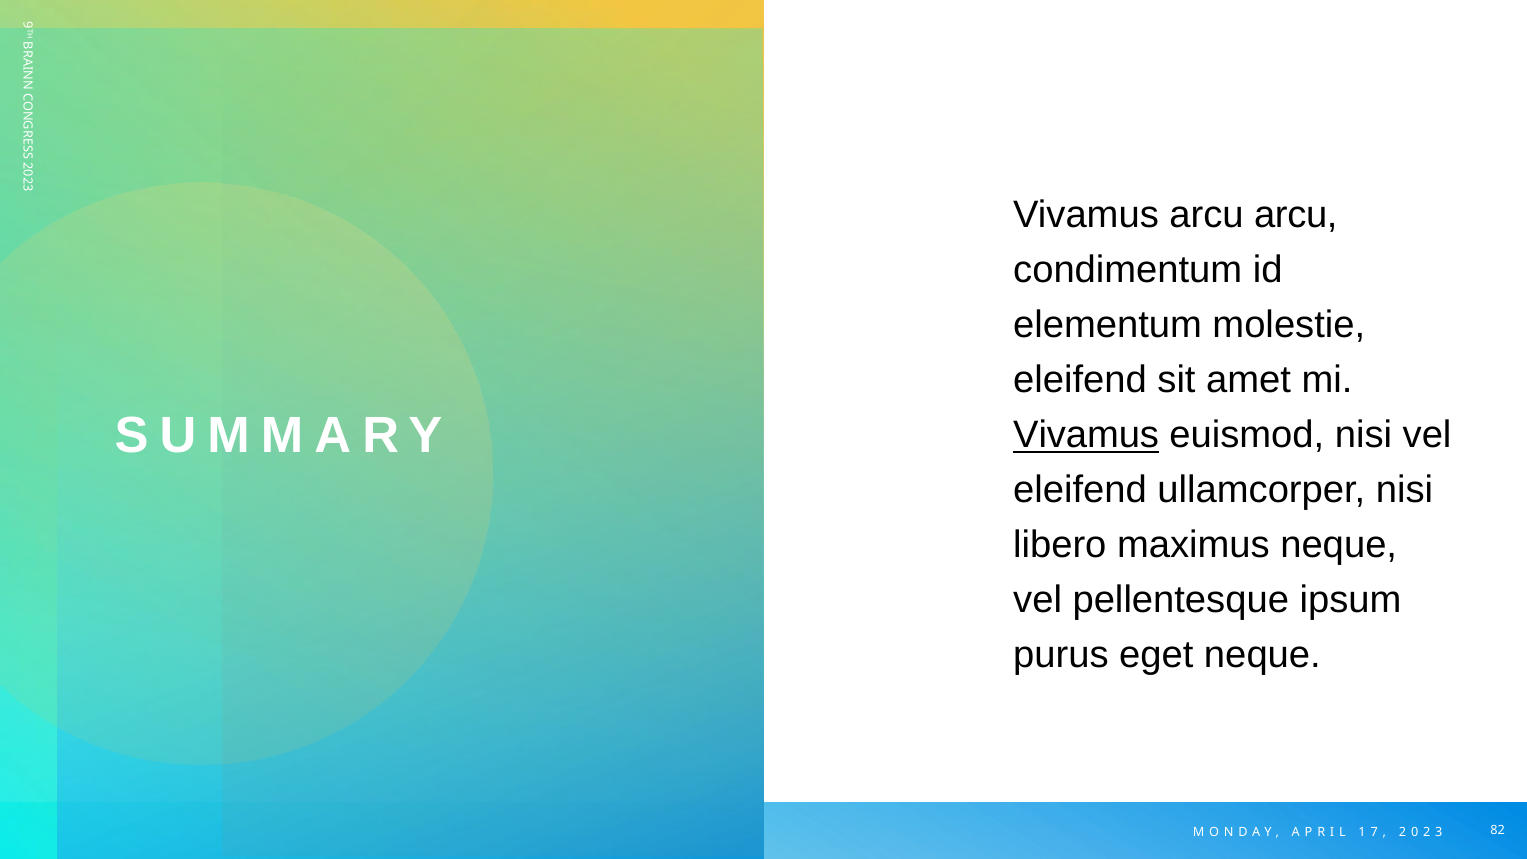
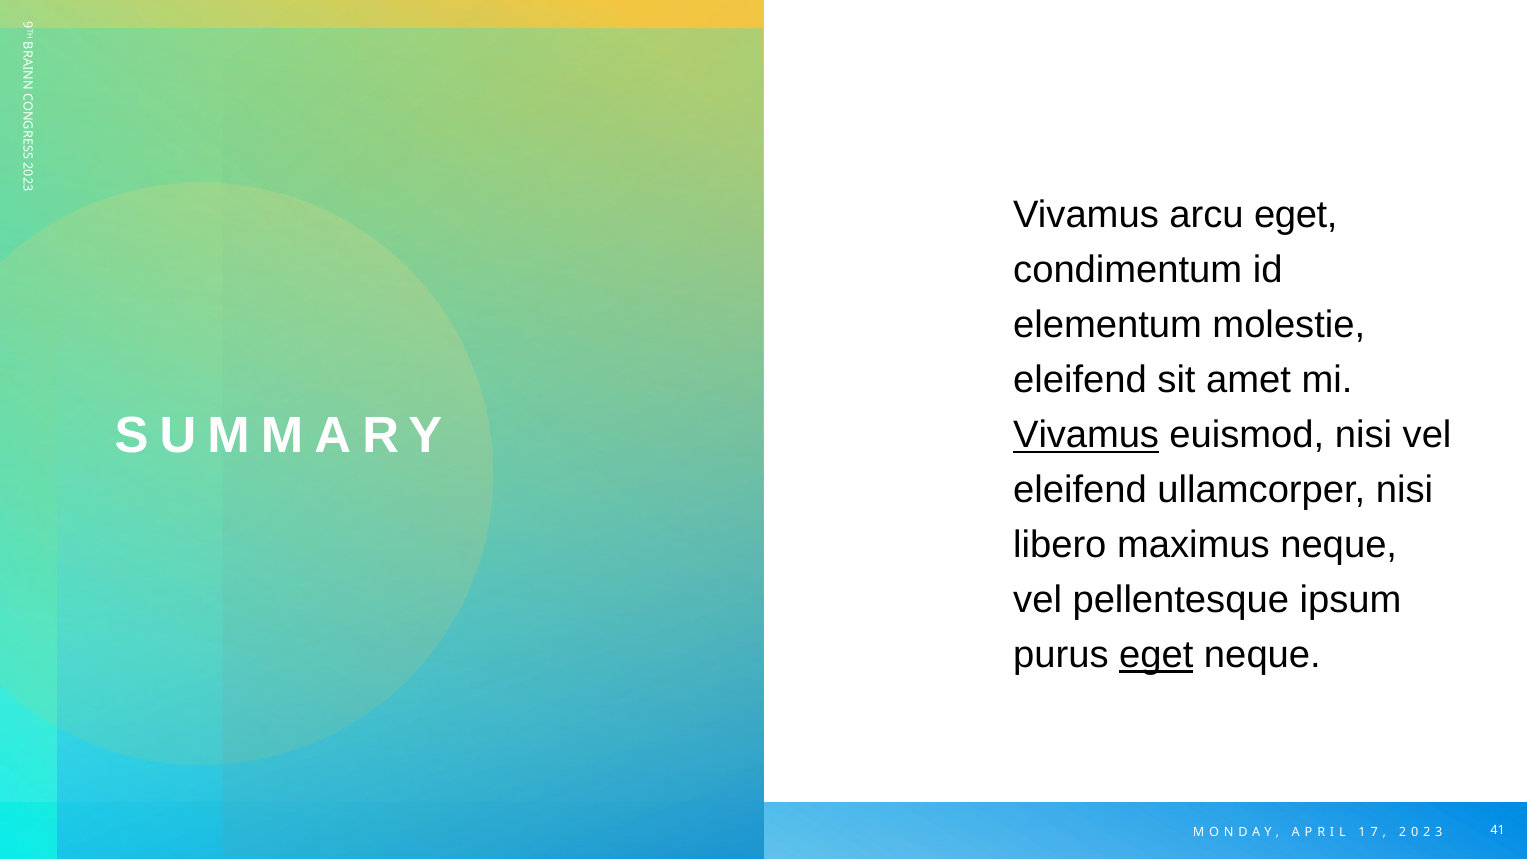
arcu arcu: arcu -> eget (1296, 215)
eget underline: none -> present (1156, 655)
82: 82 -> 41 (1498, 831)
